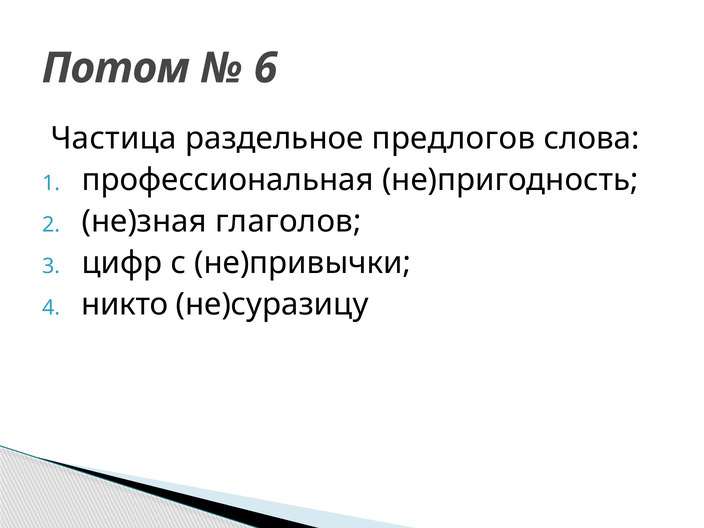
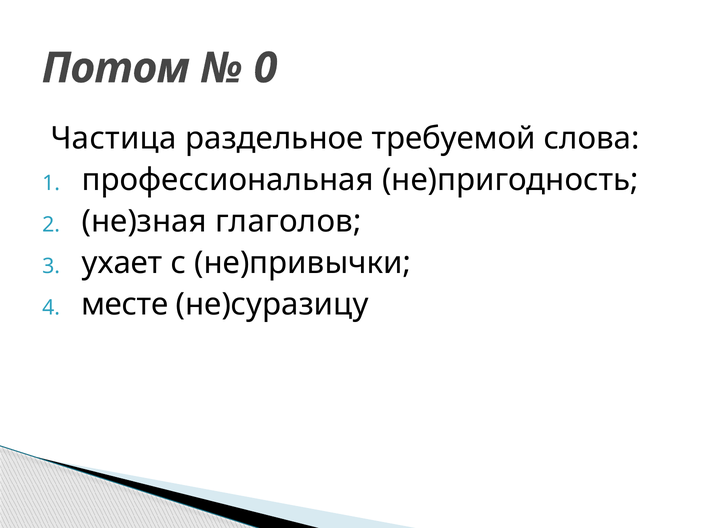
6: 6 -> 0 (266, 68)
предлогов: предлогов -> требуемой (454, 138)
цифр: цифр -> ухает (122, 263)
никто: никто -> месте (125, 304)
